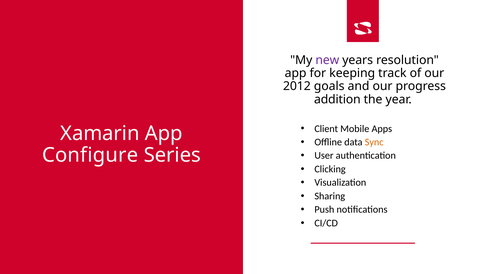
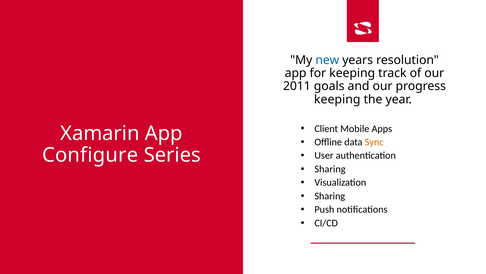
new colour: purple -> blue (327, 60)
2012: 2012 -> 2011 (297, 86)
addition: addition -> keeping (337, 99)
Clicking: Clicking -> Sharing (330, 169)
